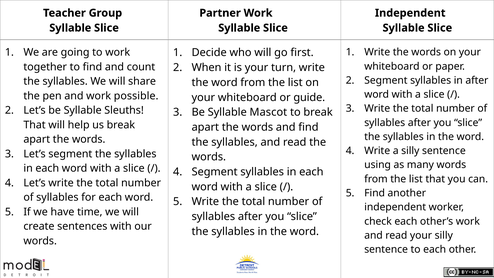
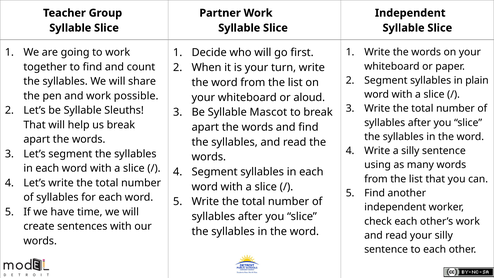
in after: after -> plain (477, 80)
guide: guide -> aloud (309, 97)
